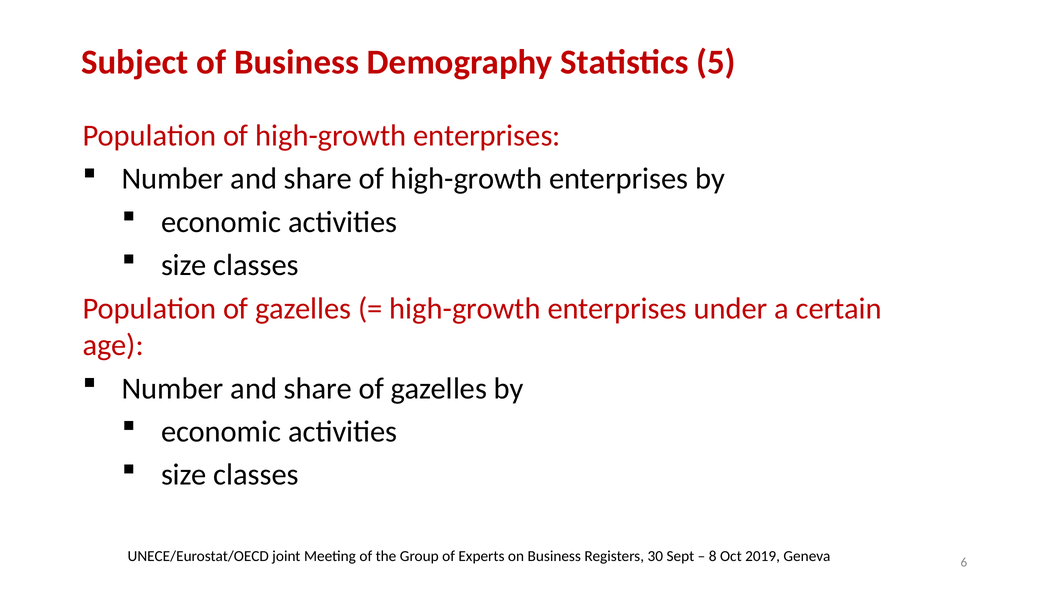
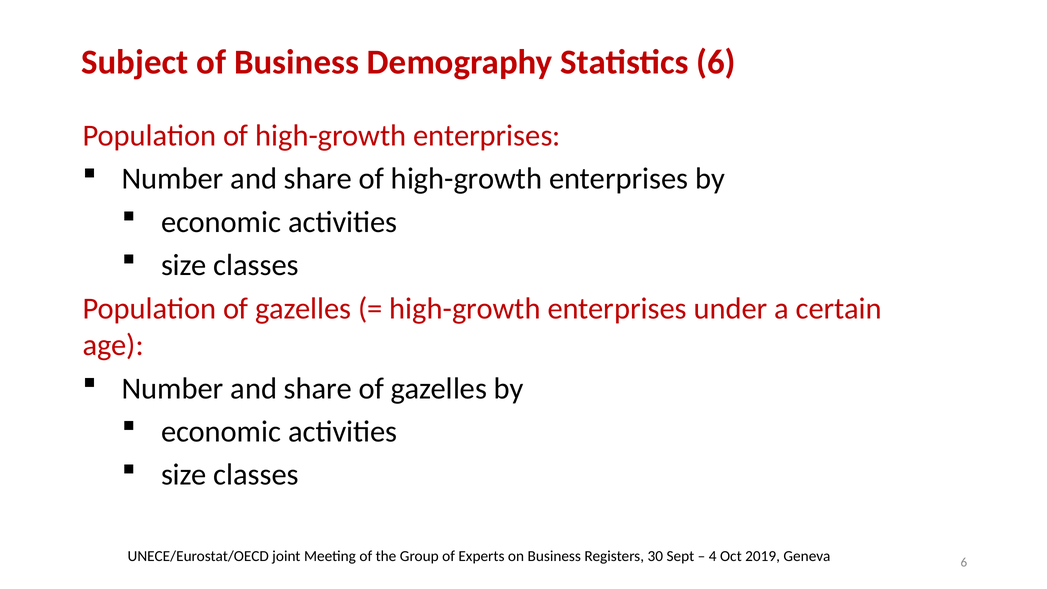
Statistics 5: 5 -> 6 (716, 62)
8: 8 -> 4 (713, 556)
